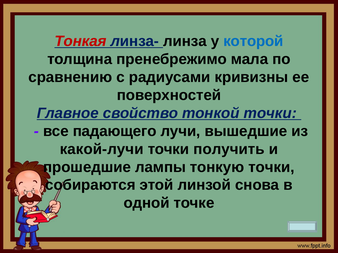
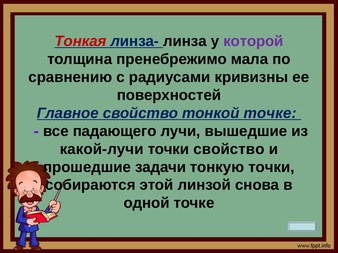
которой colour: blue -> purple (253, 41)
тонкой точки: точки -> точке (270, 113)
точки получить: получить -> свойство (229, 149)
лампы: лампы -> задачи (161, 167)
